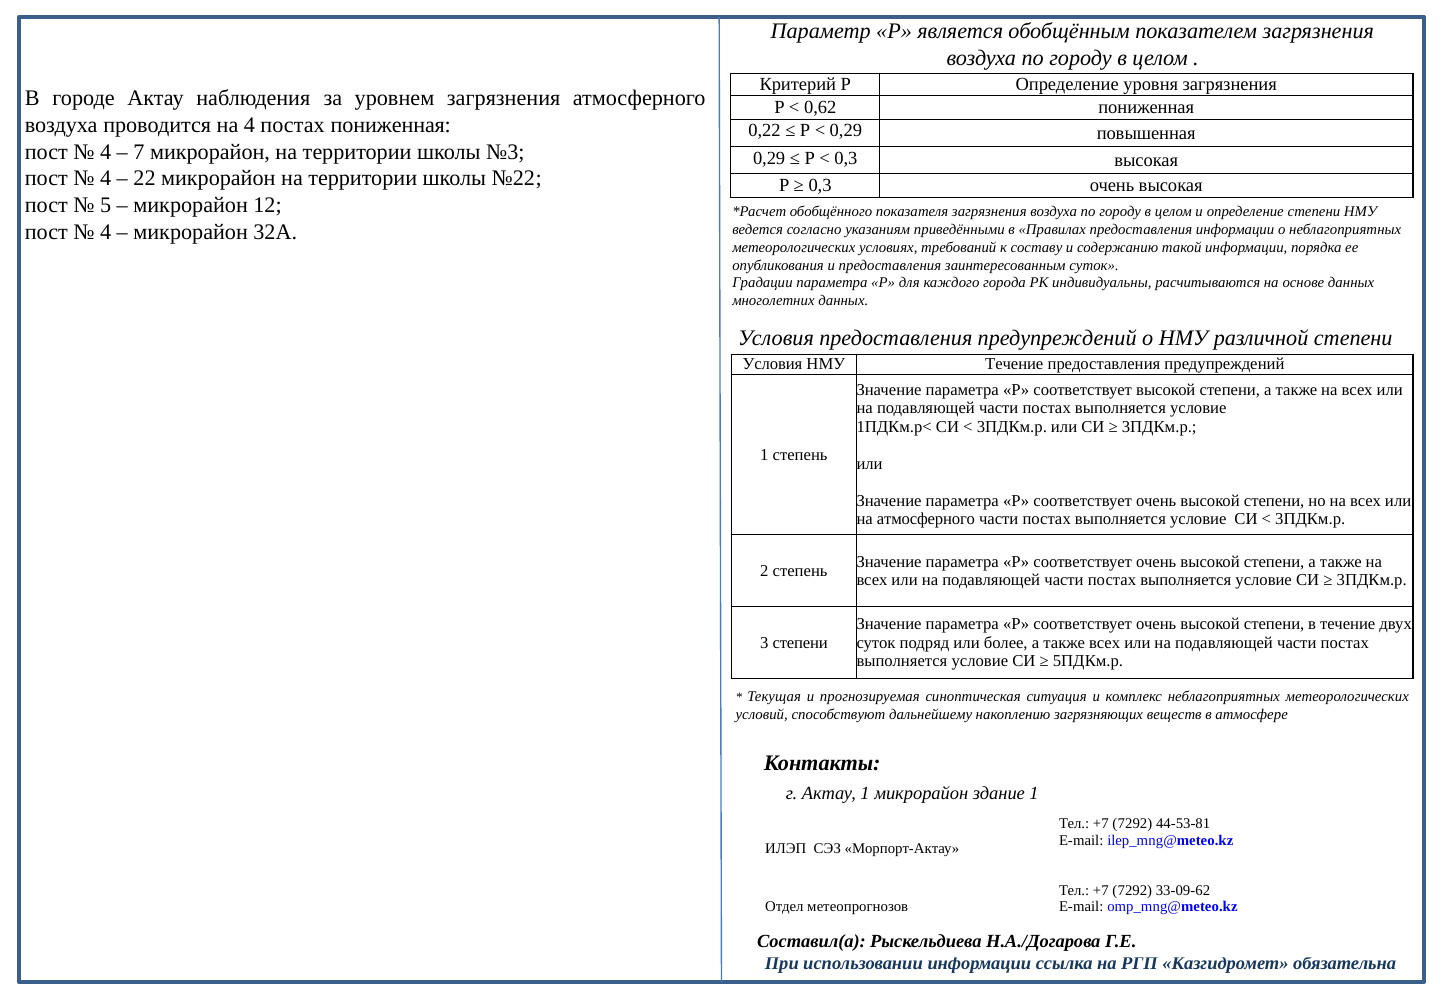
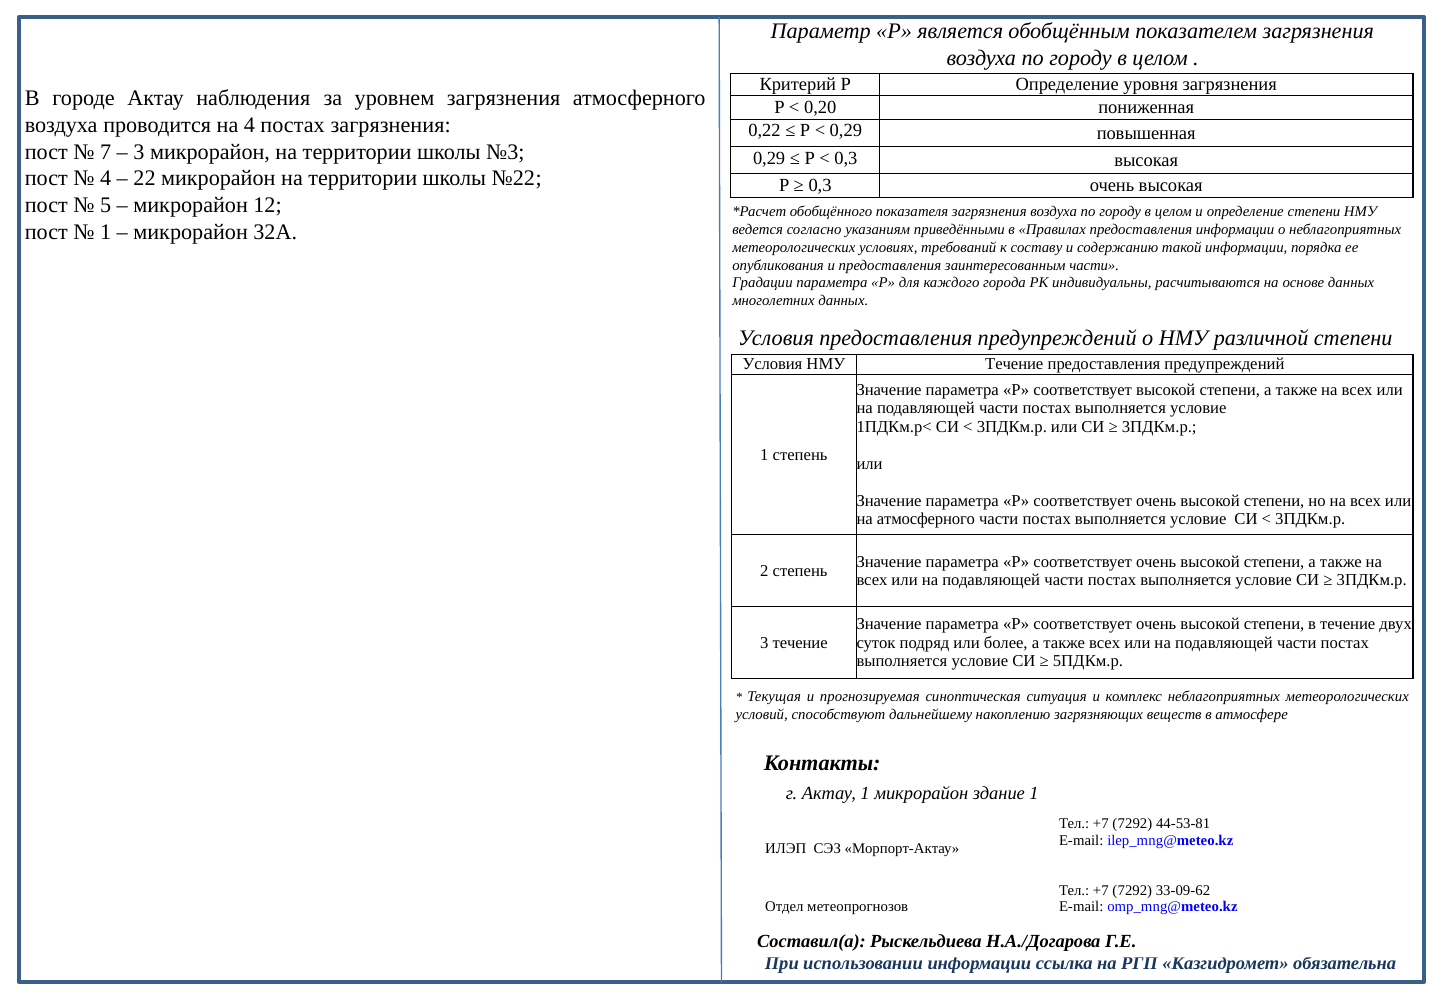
0,62: 0,62 -> 0,20 (820, 107)
постах пониженная: пониженная -> загрязнения (391, 125)
4: 4 -> 7 (106, 152)
7: 7 -> 3 (139, 152)
4: 4 -> 1 (106, 232)
заинтересованным суток: суток -> части (1094, 265)
3 степени: степени -> течение (800, 643)
